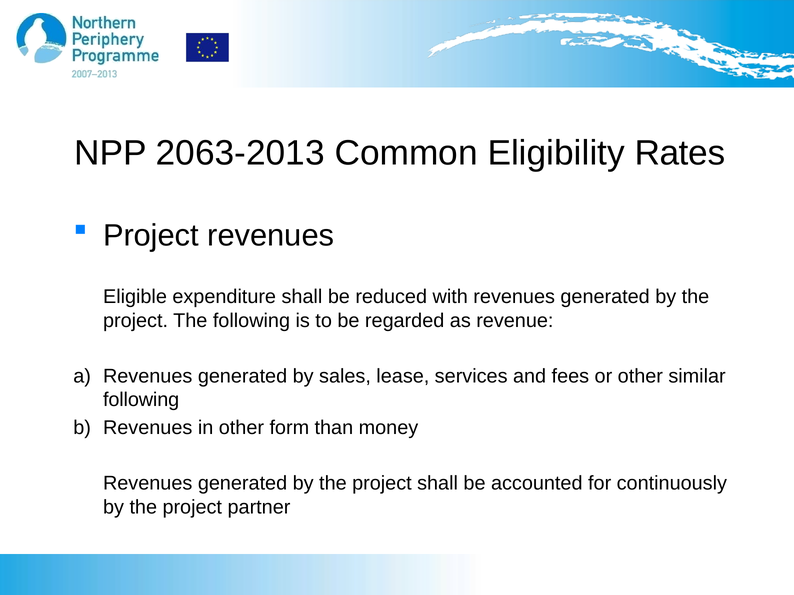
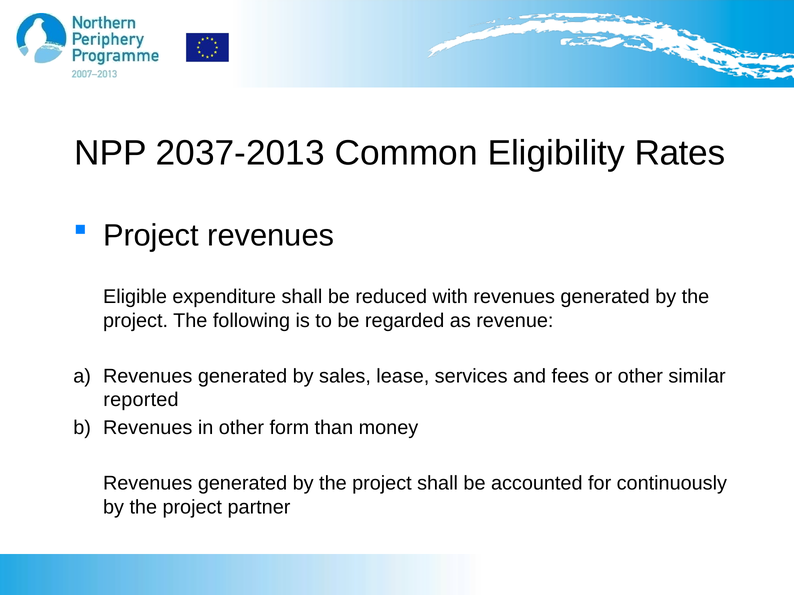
2063-2013: 2063-2013 -> 2037-2013 (240, 153)
following: following -> reported (141, 400)
